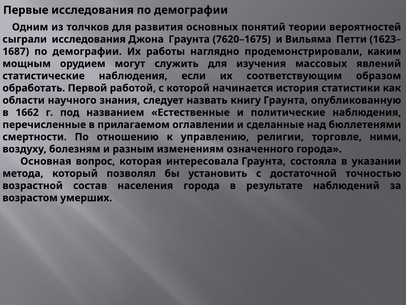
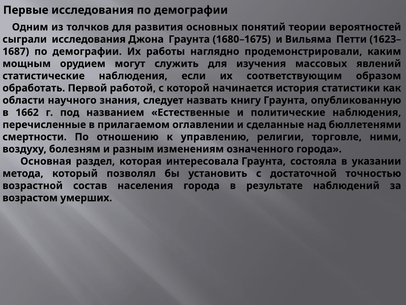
7620–1675: 7620–1675 -> 1680–1675 (242, 39)
вопрос: вопрос -> раздел (95, 161)
